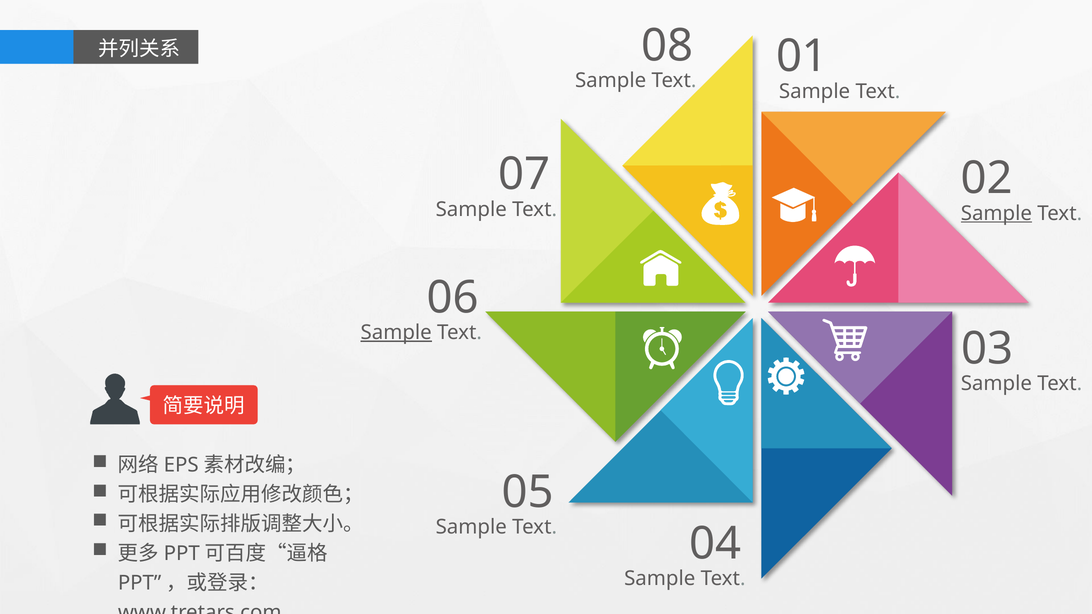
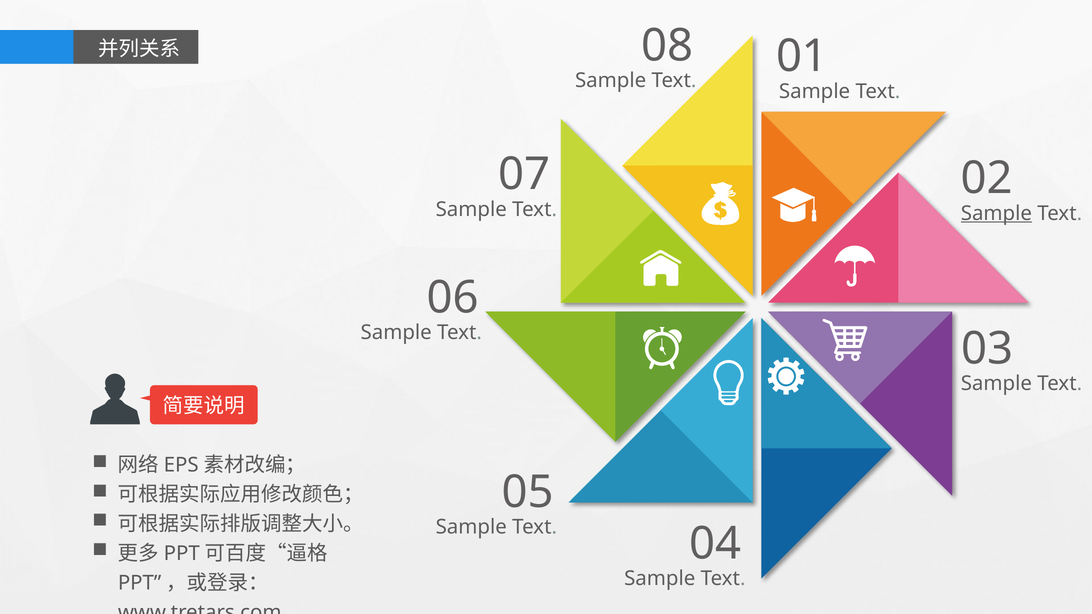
Sample underline: present -> none (396, 333)
